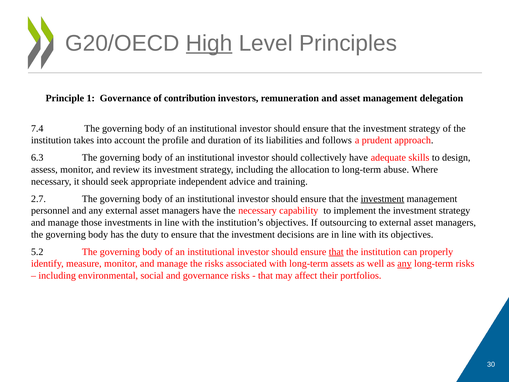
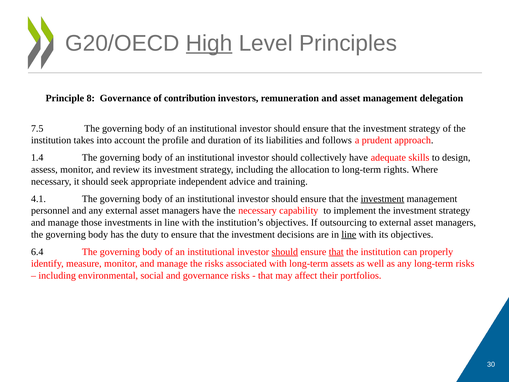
1: 1 -> 8 (91, 98)
7.4: 7.4 -> 7.5 (37, 128)
6.3: 6.3 -> 1.4 (37, 158)
abuse: abuse -> rights (396, 169)
2.7: 2.7 -> 4.1 (38, 199)
line underline: none -> present (349, 234)
5.2: 5.2 -> 6.4 (37, 252)
should underline: none -> present (285, 252)
any underline: present -> none (405, 263)
